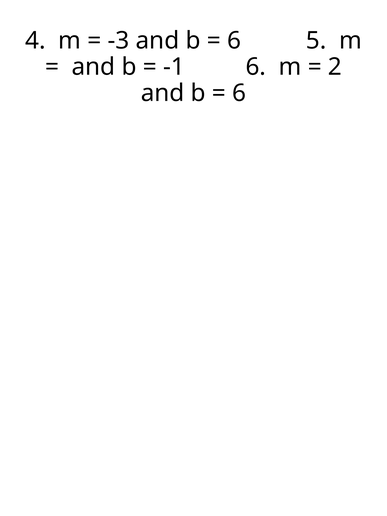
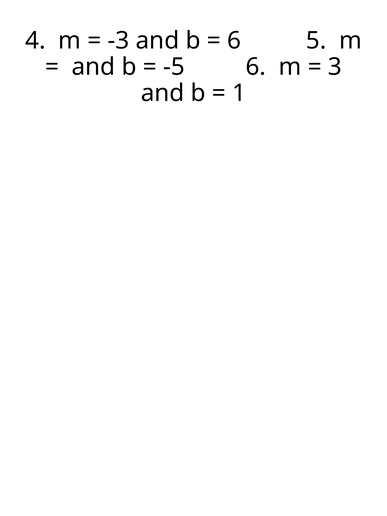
-1: -1 -> -5 (174, 67)
2: 2 -> 3 (335, 67)
6: 6 -> 1 (239, 93)
